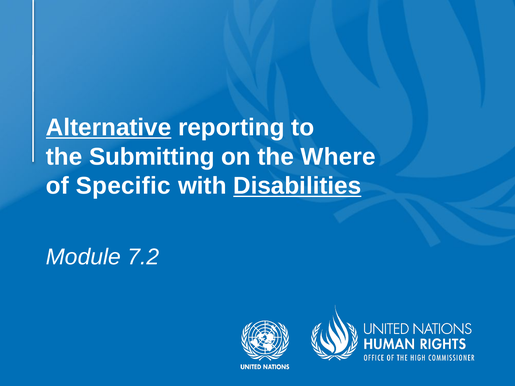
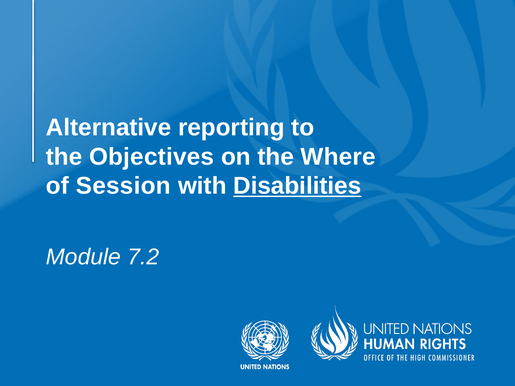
Alternative underline: present -> none (109, 128)
Submitting: Submitting -> Objectives (152, 157)
Specific: Specific -> Session (123, 186)
